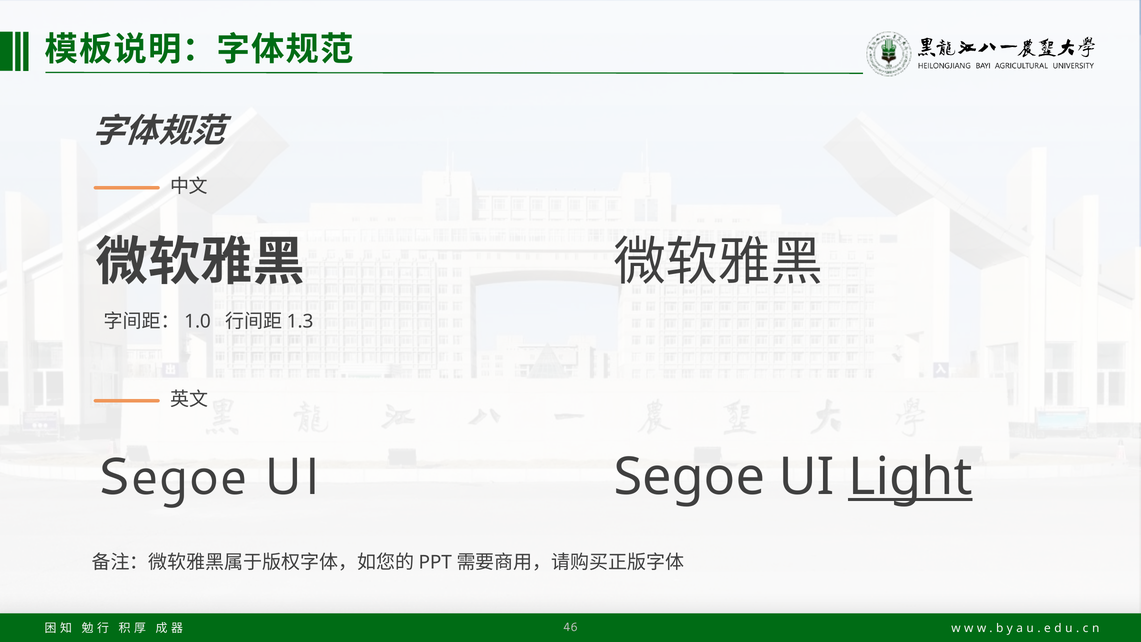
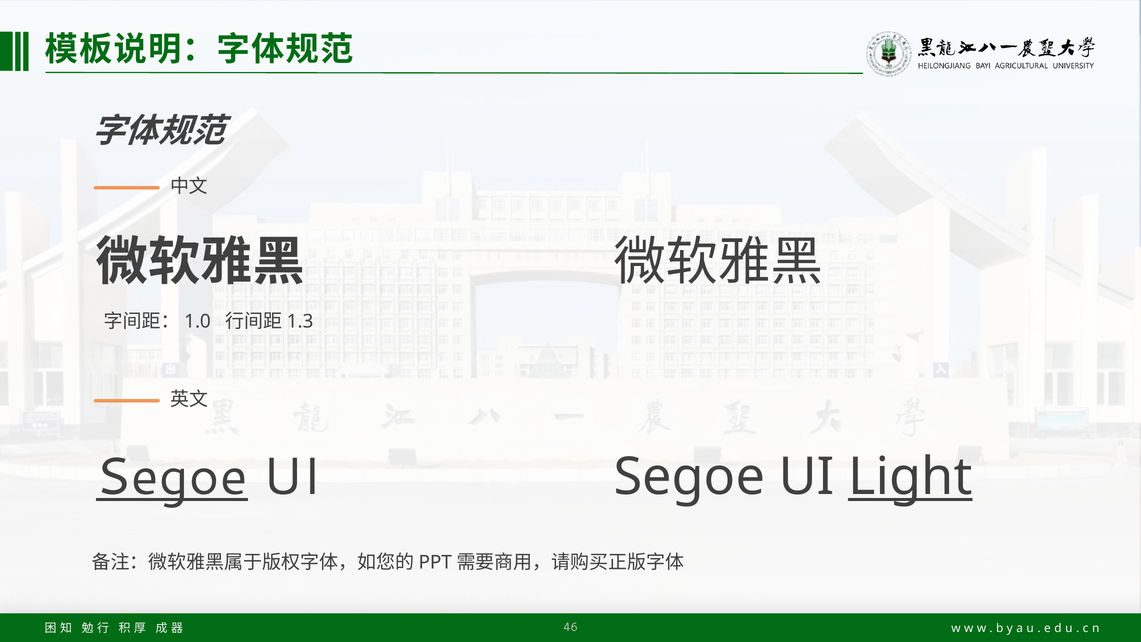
Segoe underline: none -> present (172, 477)
